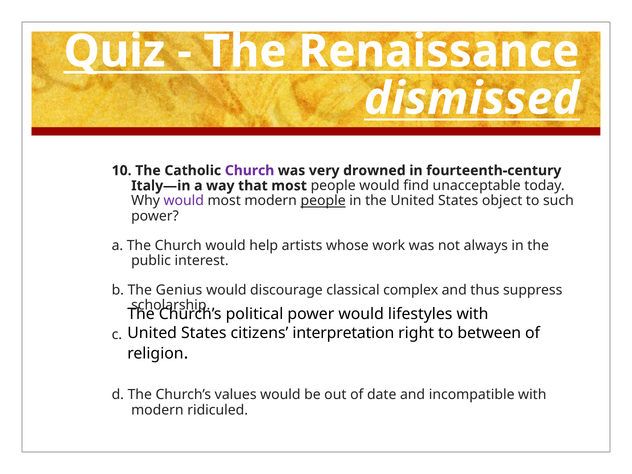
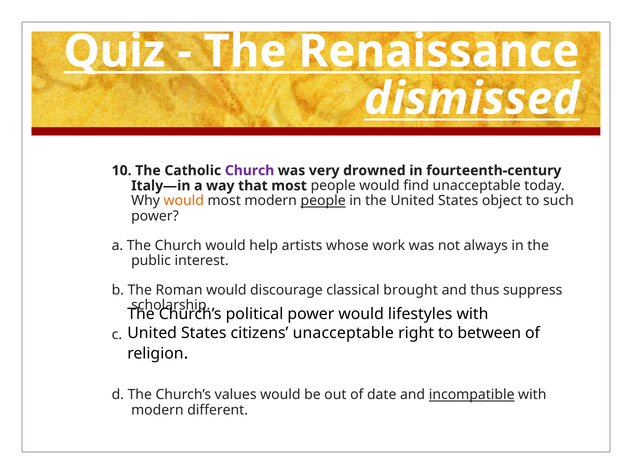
would colour: purple -> orange (184, 201)
Genius: Genius -> Roman (179, 290)
complex: complex -> brought (411, 290)
citizens interpretation: interpretation -> unacceptable (343, 333)
incompatible underline: none -> present (472, 395)
ridiculed: ridiculed -> different (218, 410)
